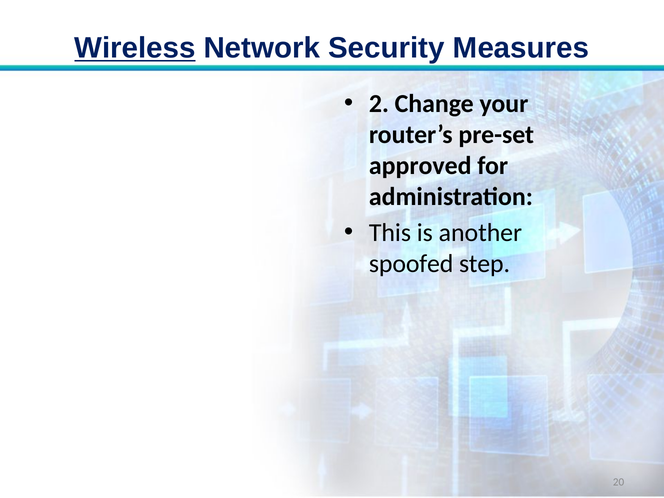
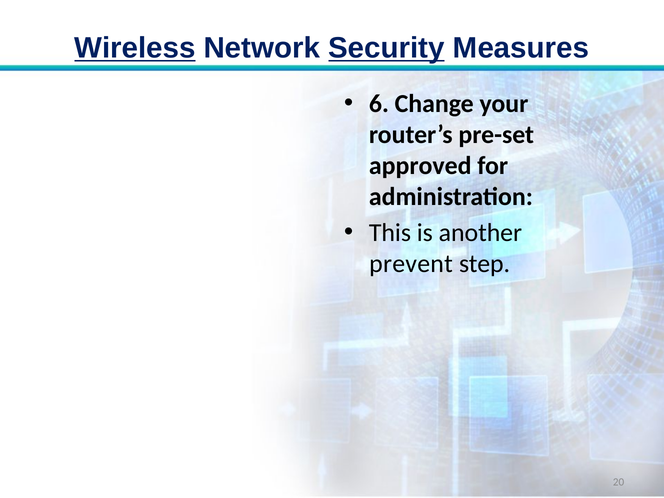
Security underline: none -> present (386, 48)
2: 2 -> 6 (379, 104)
spoofed: spoofed -> prevent (411, 264)
